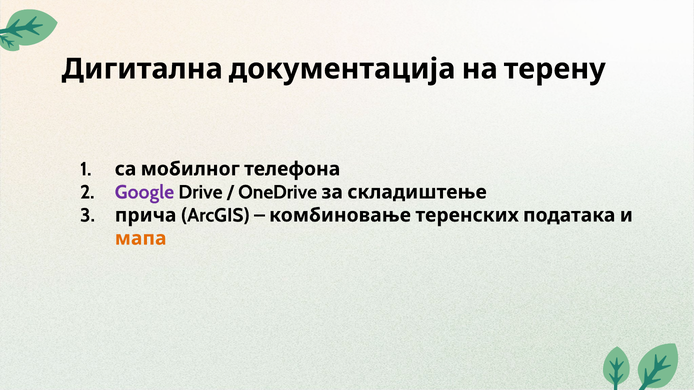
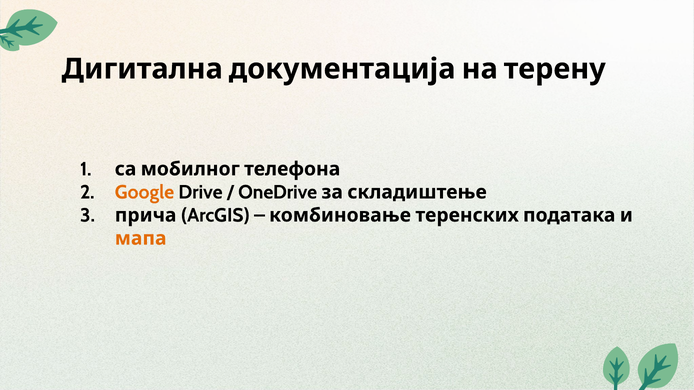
Google colour: purple -> orange (144, 192)
